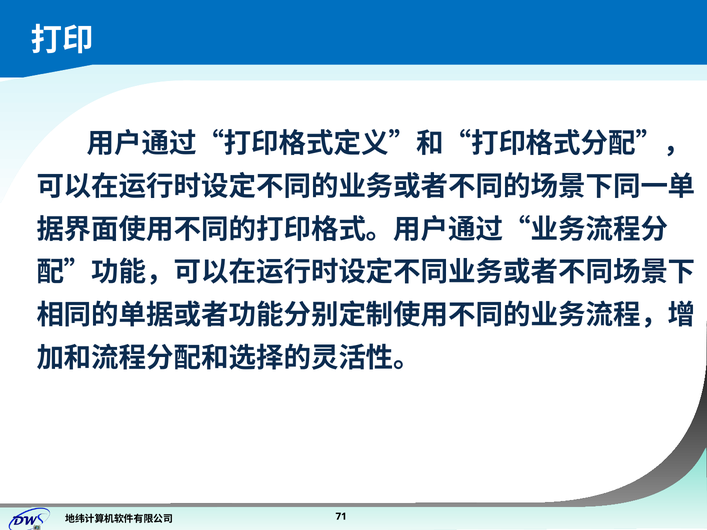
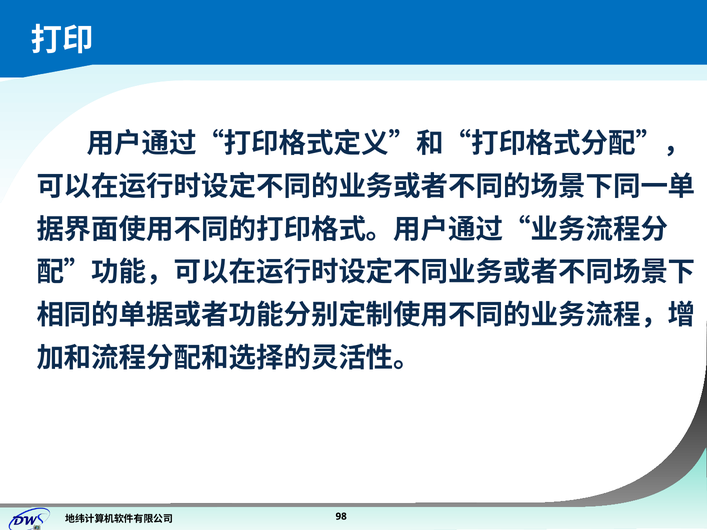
71: 71 -> 98 (341, 517)
